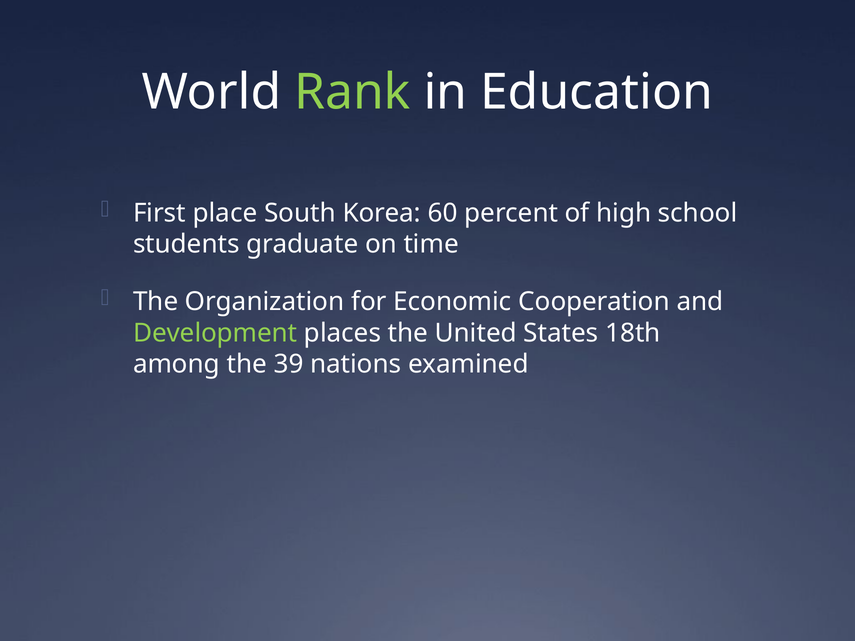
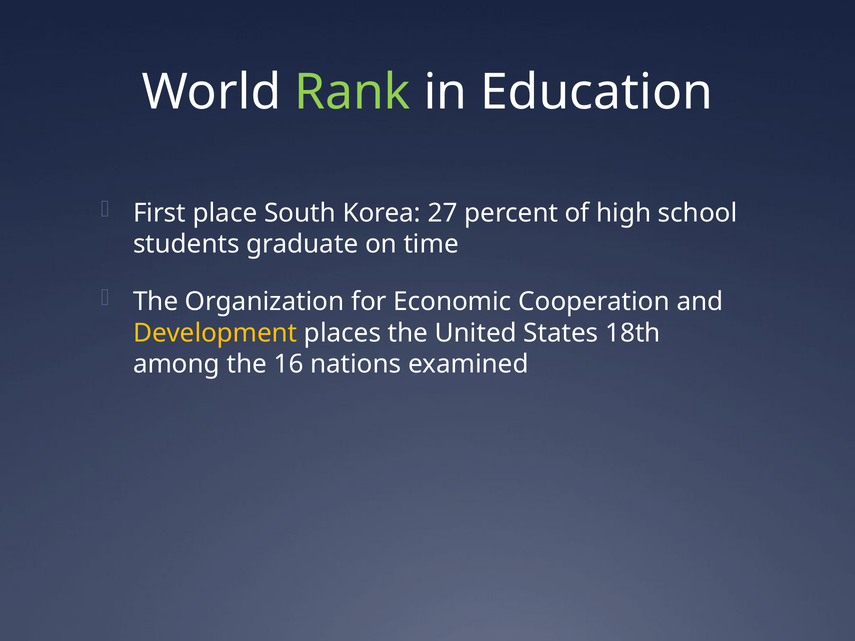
60: 60 -> 27 (443, 213)
Development colour: light green -> yellow (215, 333)
39: 39 -> 16 (289, 364)
